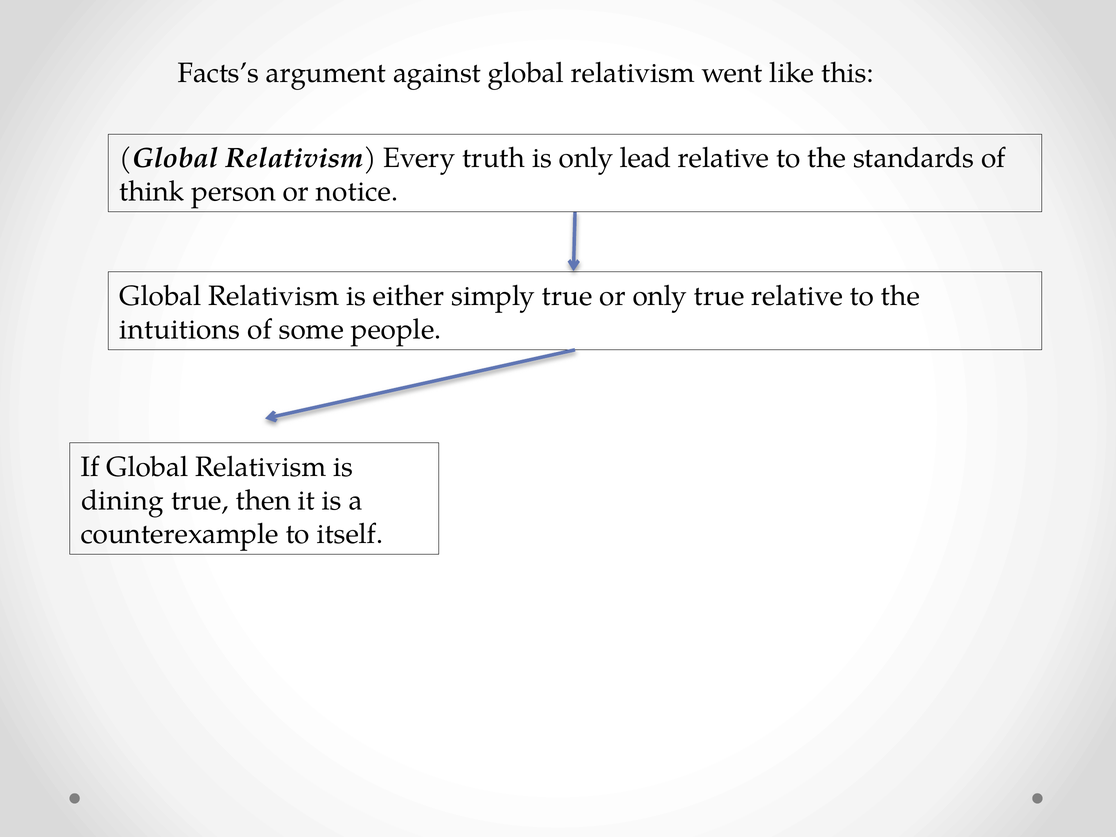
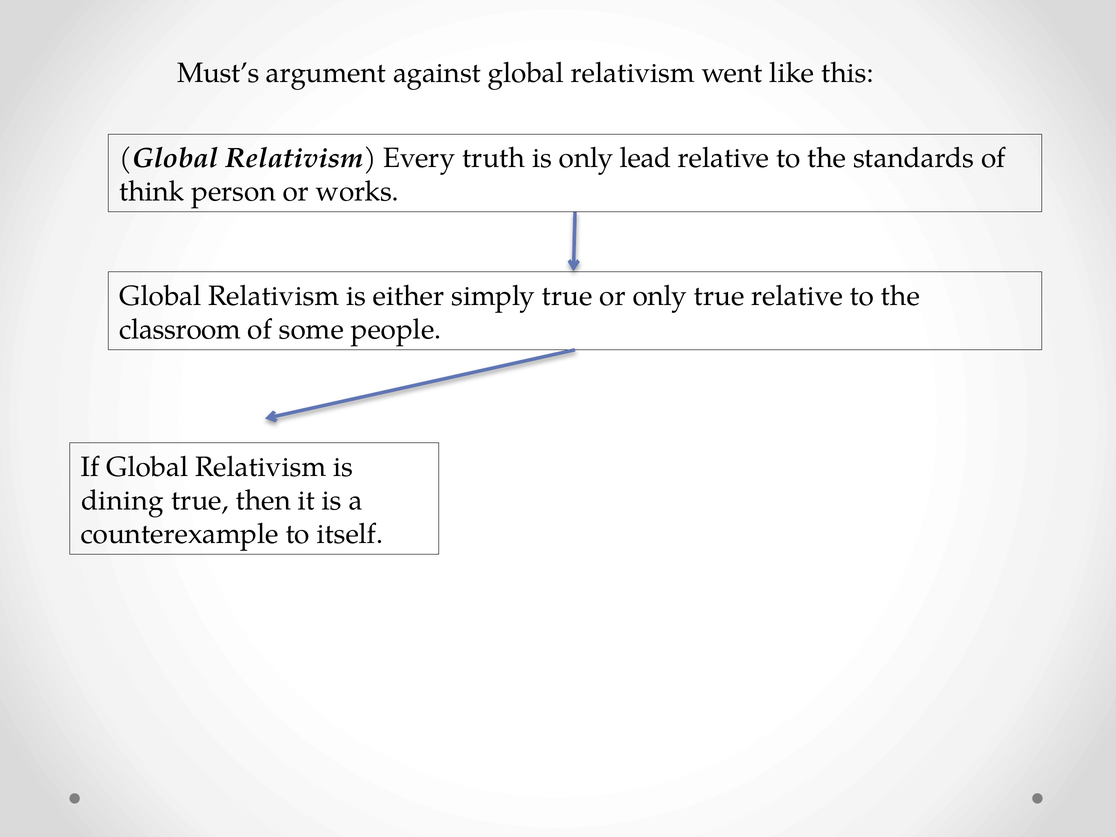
Facts’s: Facts’s -> Must’s (218, 73)
notice: notice -> works (357, 192)
intuitions: intuitions -> classroom (180, 330)
